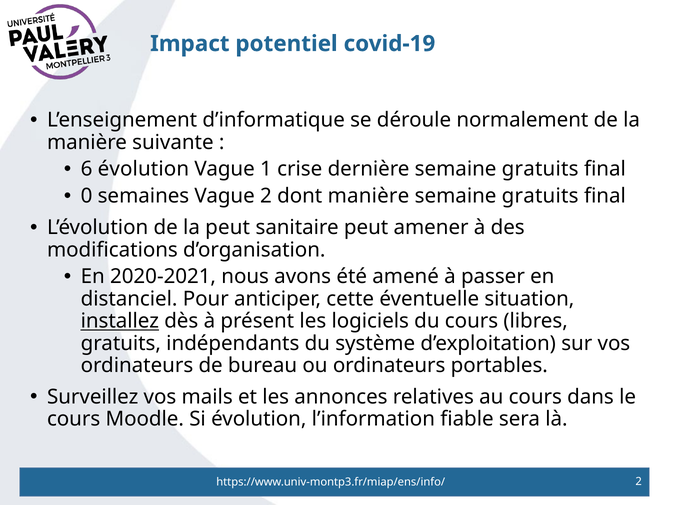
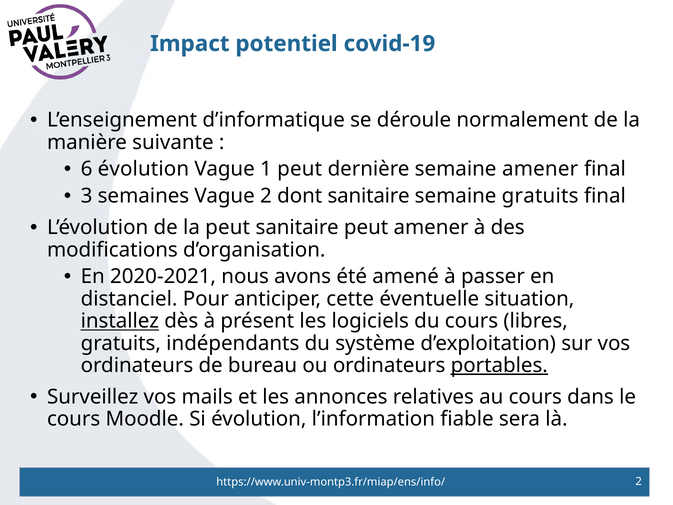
1 crise: crise -> peut (300, 169)
dernière semaine gratuits: gratuits -> amener (540, 169)
0: 0 -> 3 (87, 196)
dont manière: manière -> sanitaire (369, 196)
portables underline: none -> present (499, 365)
